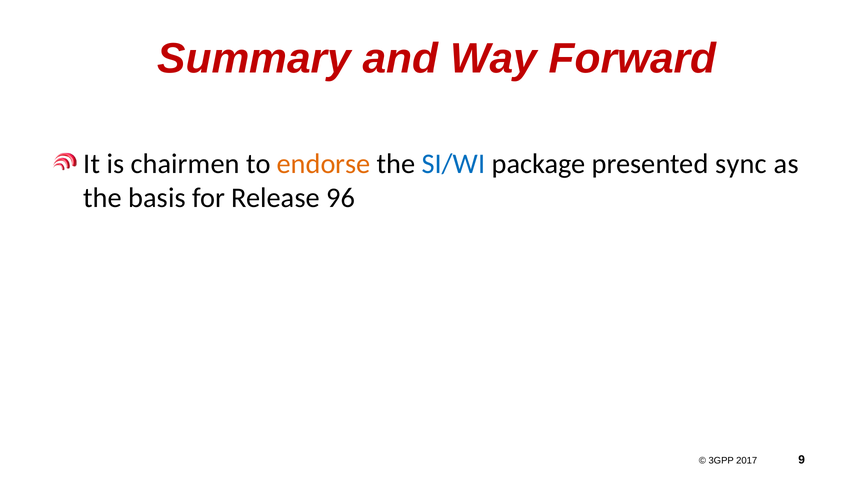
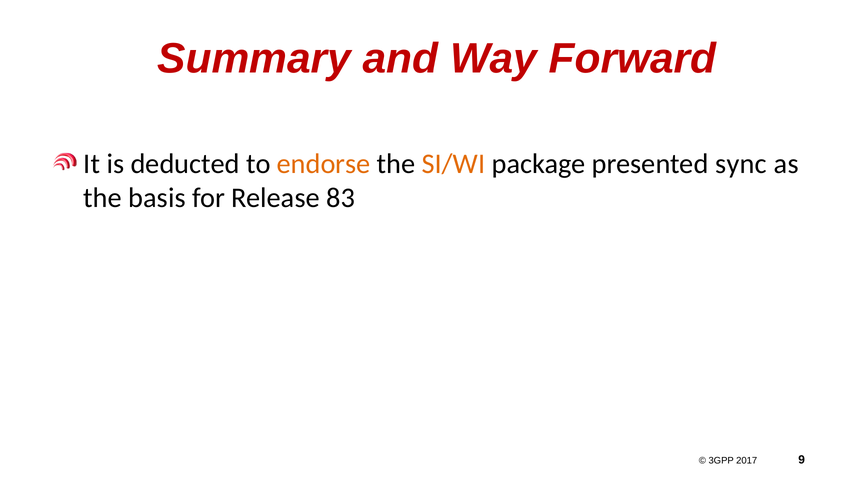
chairmen: chairmen -> deducted (185, 164)
SI/WI colour: blue -> orange (453, 164)
96: 96 -> 83 (341, 198)
